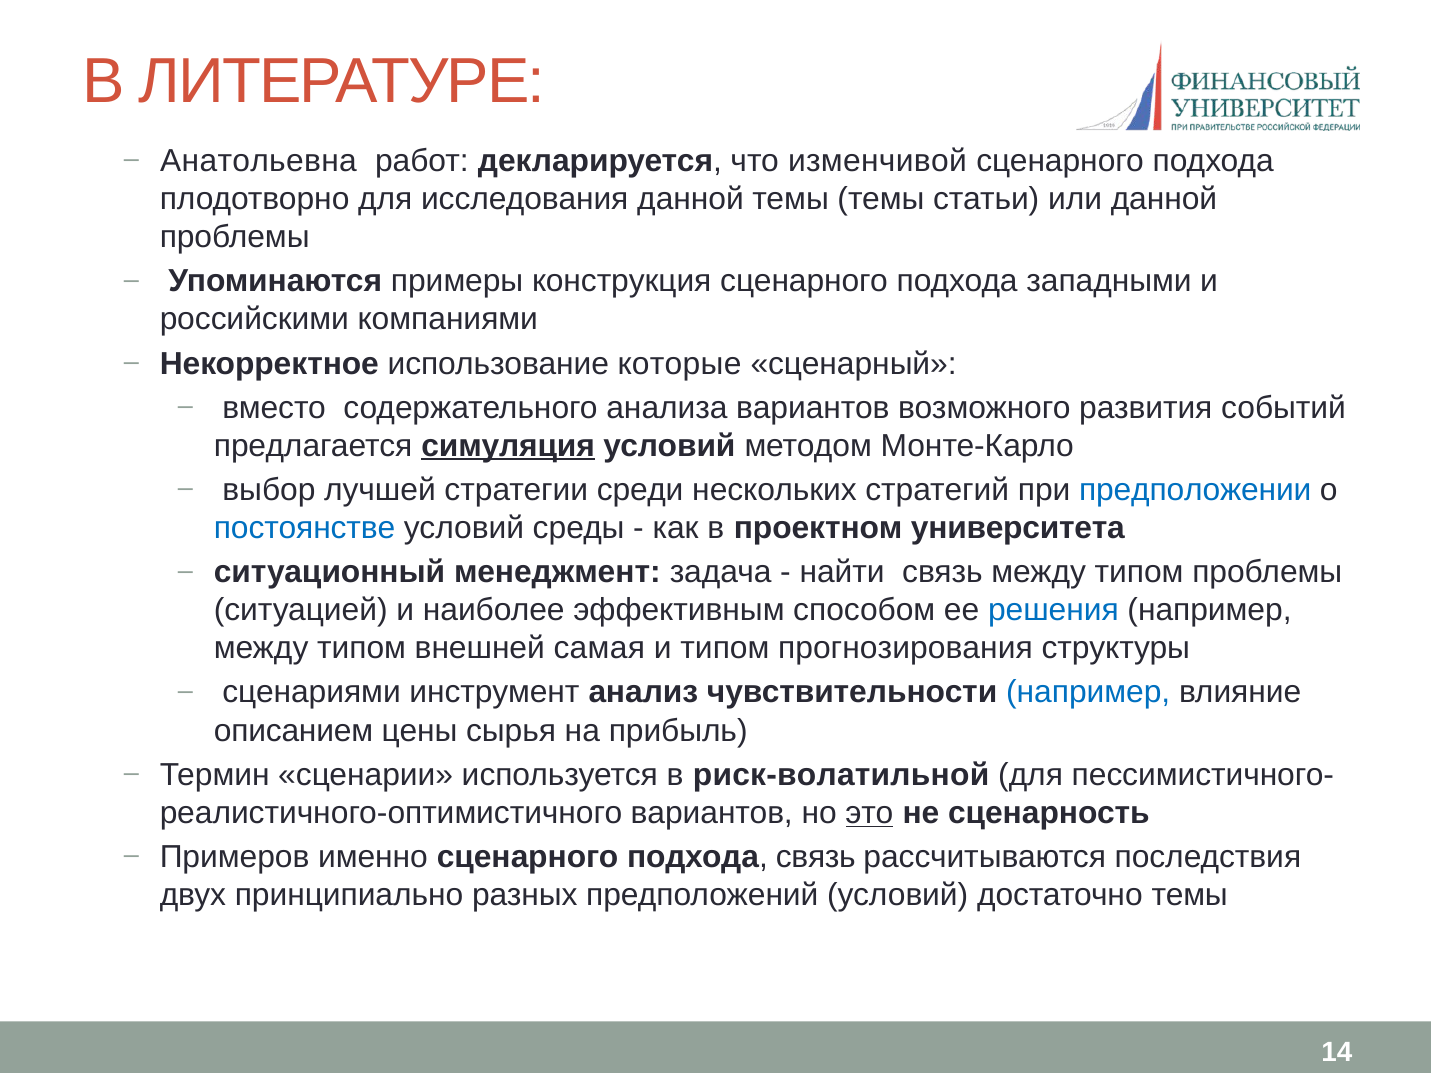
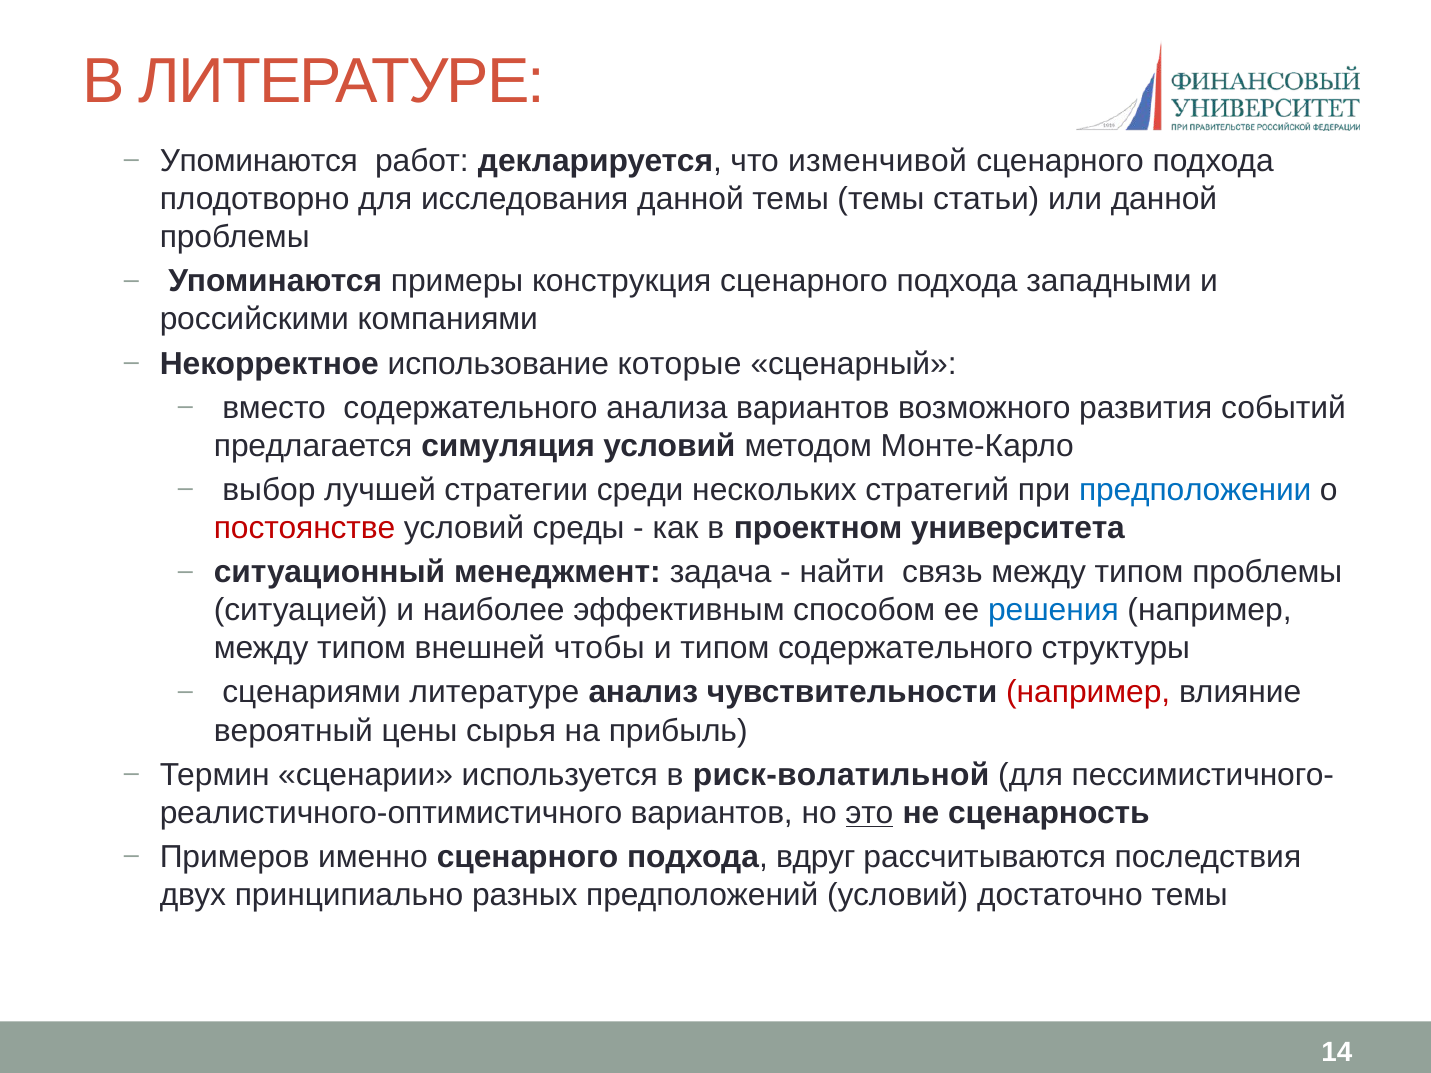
Анатольевна: Анатольевна -> Упоминаются (259, 161)
симуляция underline: present -> none (508, 446)
постоянстве colour: blue -> red (305, 528)
самая: самая -> чтобы (599, 649)
типом прогнозирования: прогнозирования -> содержательного (906, 649)
сценариями инструмент: инструмент -> литературе (494, 693)
например colour: blue -> red (1088, 693)
описанием: описанием -> вероятный (293, 731)
подхода связь: связь -> вдруг (816, 857)
